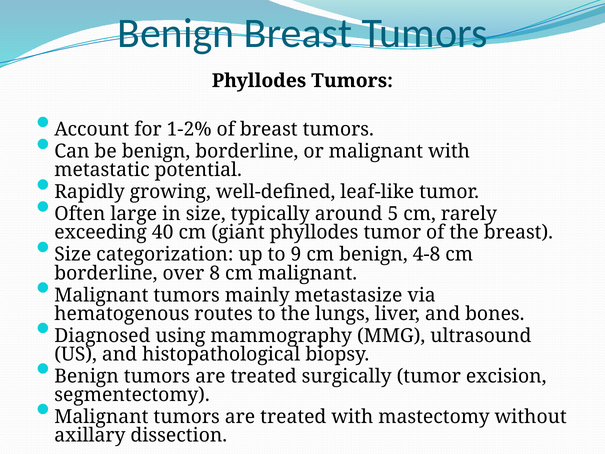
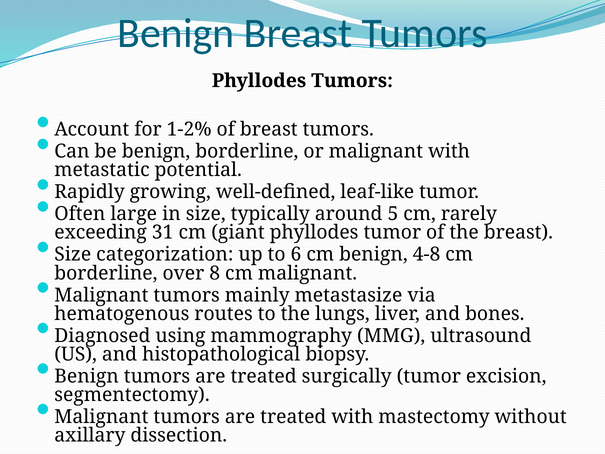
40: 40 -> 31 (163, 232)
9: 9 -> 6 (296, 254)
